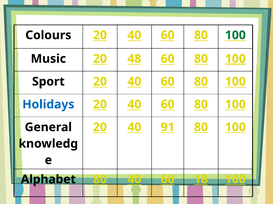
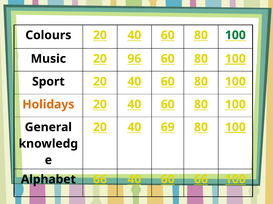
48: 48 -> 96 (134, 59)
Holidays colour: blue -> orange (48, 105)
91: 91 -> 69 (168, 128)
100 underline: none -> present (235, 128)
Alphabet 80: 80 -> 66 (100, 180)
60 18: 18 -> 66 (201, 180)
